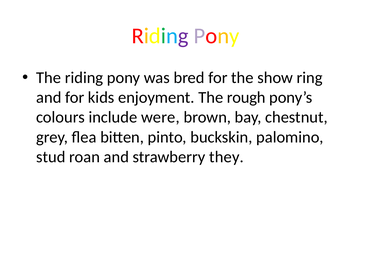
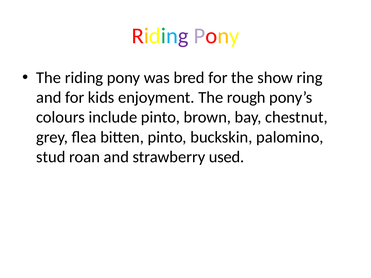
include were: were -> pinto (160, 117)
they: they -> used (227, 157)
